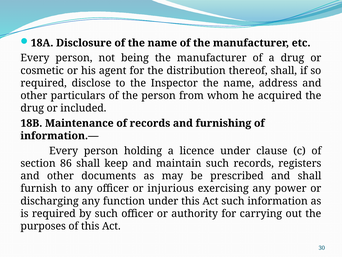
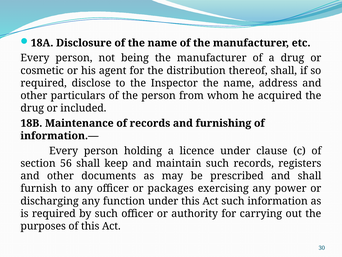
86: 86 -> 56 (66, 163)
injurious: injurious -> packages (171, 188)
